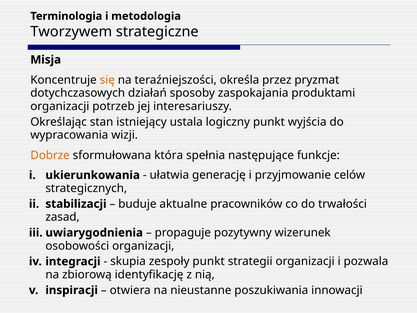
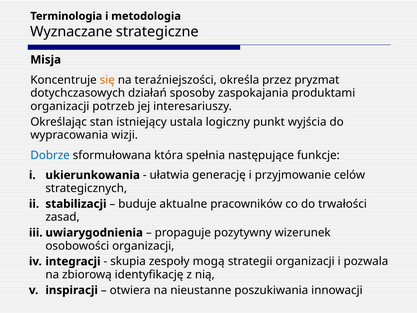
Tworzywem: Tworzywem -> Wyznaczane (71, 32)
Dobrze colour: orange -> blue (50, 155)
zespoły punkt: punkt -> mogą (209, 261)
